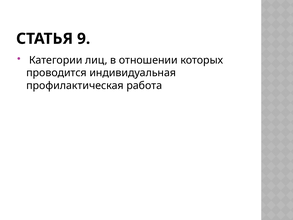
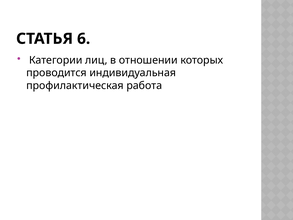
9: 9 -> 6 (84, 39)
